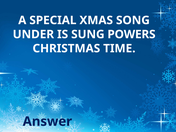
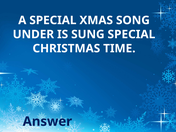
SUNG POWERS: POWERS -> SPECIAL (131, 34)
